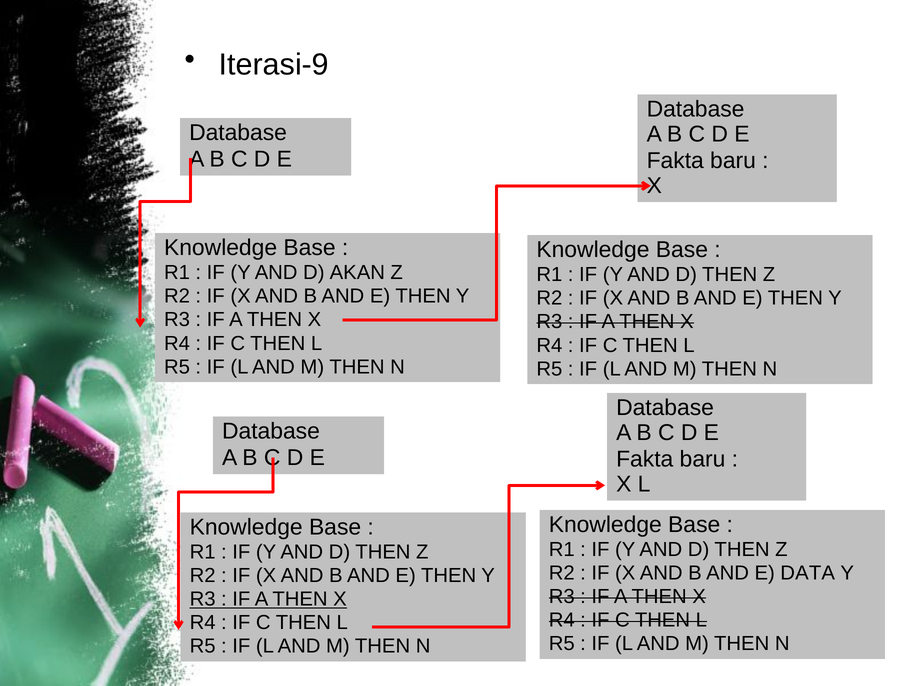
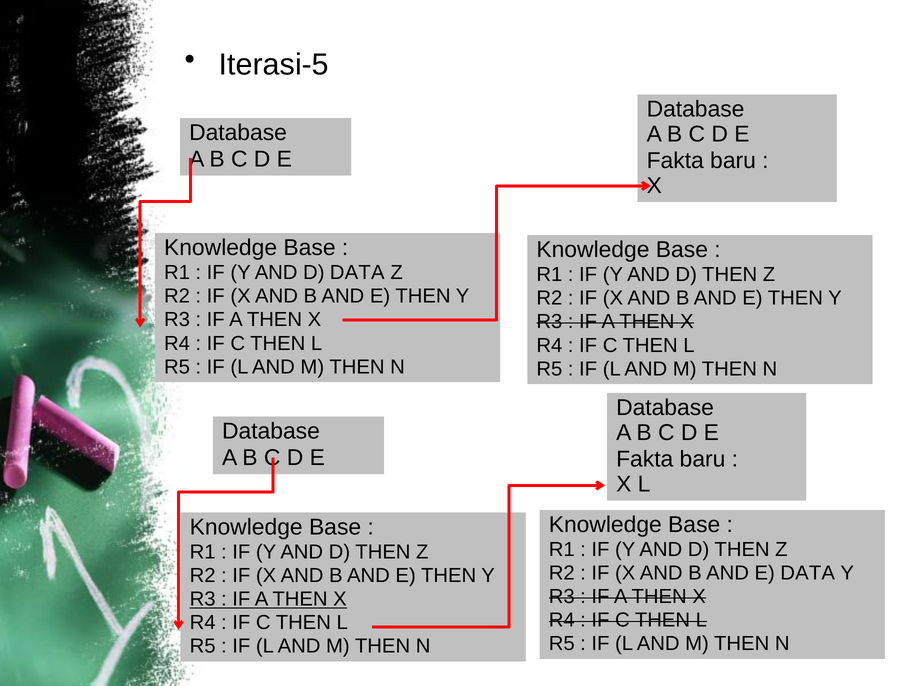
Iterasi-9: Iterasi-9 -> Iterasi-5 (274, 65)
D AKAN: AKAN -> DATA (357, 273)
